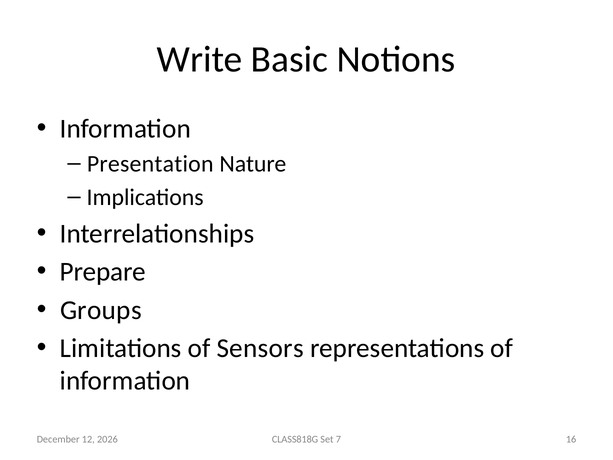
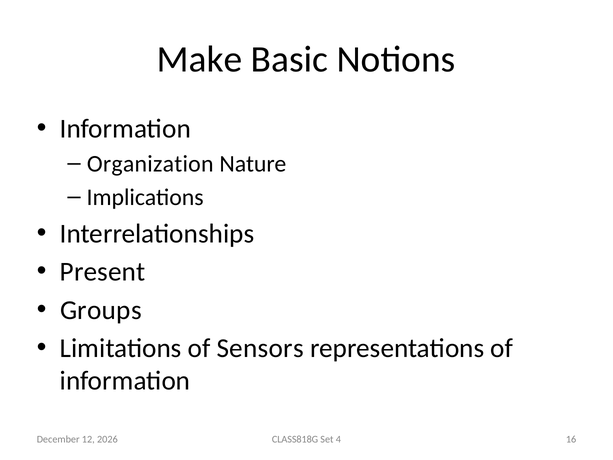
Write: Write -> Make (200, 59)
Presentation: Presentation -> Organization (150, 164)
Prepare: Prepare -> Present (103, 272)
7: 7 -> 4 (338, 439)
